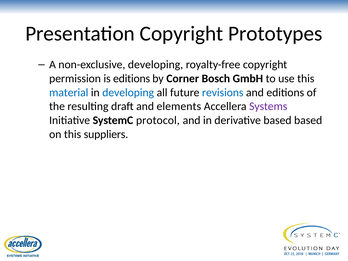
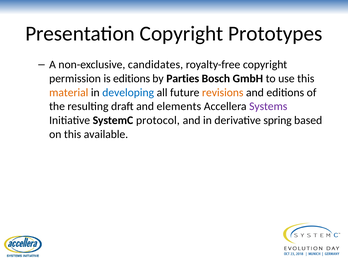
non-exclusive developing: developing -> candidates (156, 65)
Corner: Corner -> Parties (183, 79)
material colour: blue -> orange (69, 92)
revisions colour: blue -> orange (223, 92)
derivative based: based -> spring (278, 120)
suppliers: suppliers -> available (106, 134)
